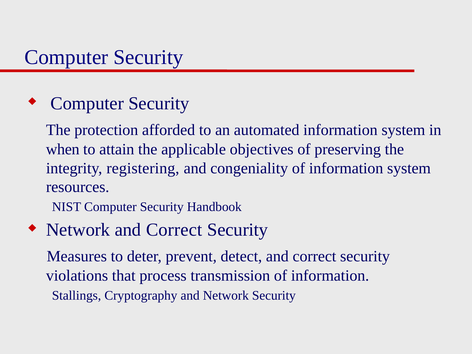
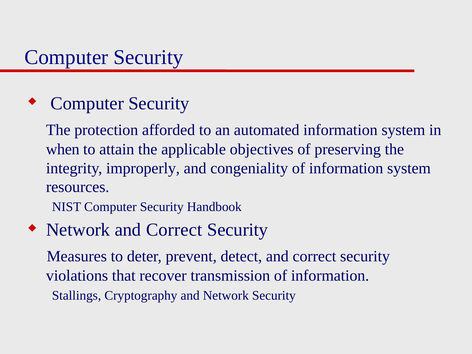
registering: registering -> improperly (143, 168)
process: process -> recover (163, 276)
